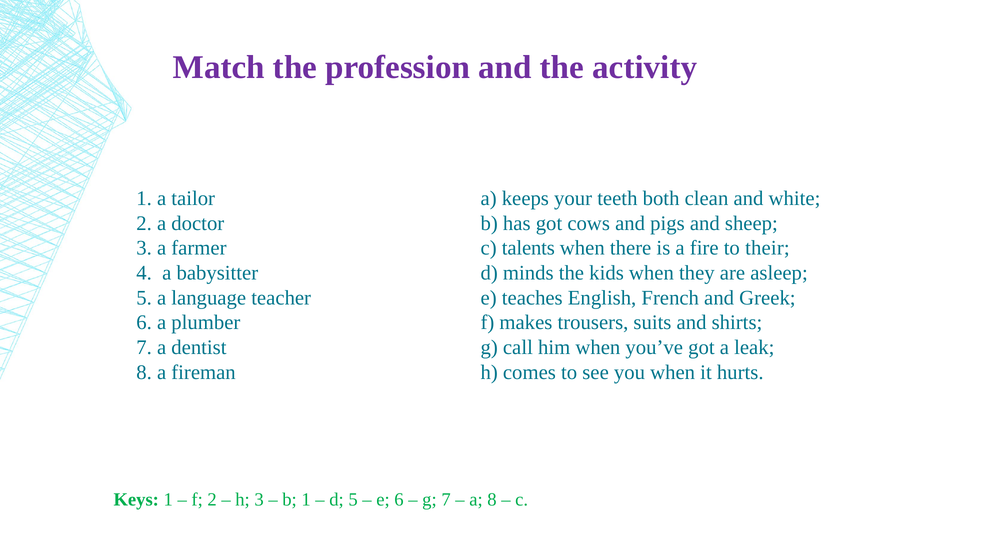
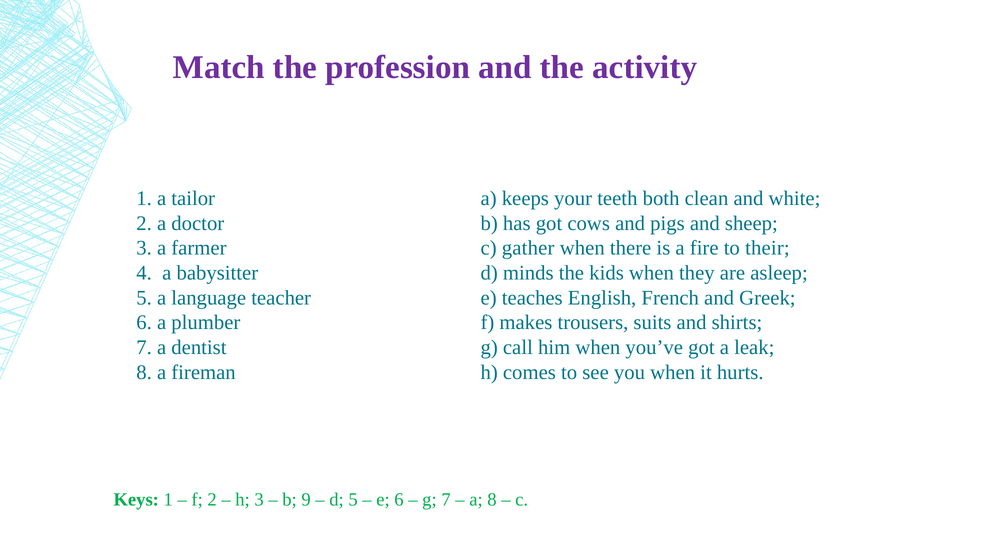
talents: talents -> gather (528, 248)
b 1: 1 -> 9 (306, 499)
